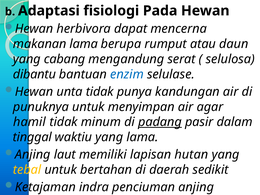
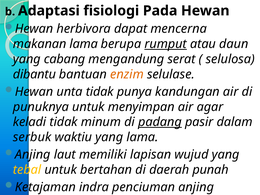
rumput underline: none -> present (166, 44)
enzim colour: blue -> orange (127, 74)
hamil: hamil -> keladi (30, 122)
tinggal: tinggal -> serbuk (32, 137)
hutan: hutan -> wujud (191, 155)
sedikit: sedikit -> punah (211, 170)
